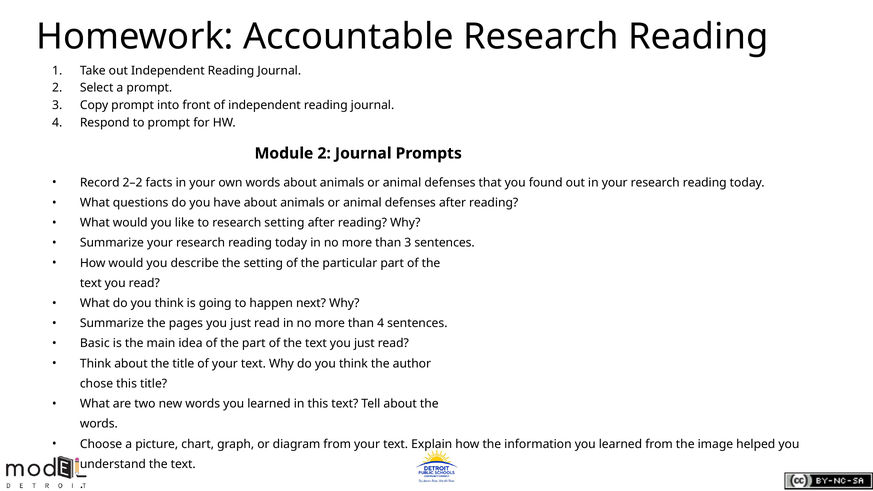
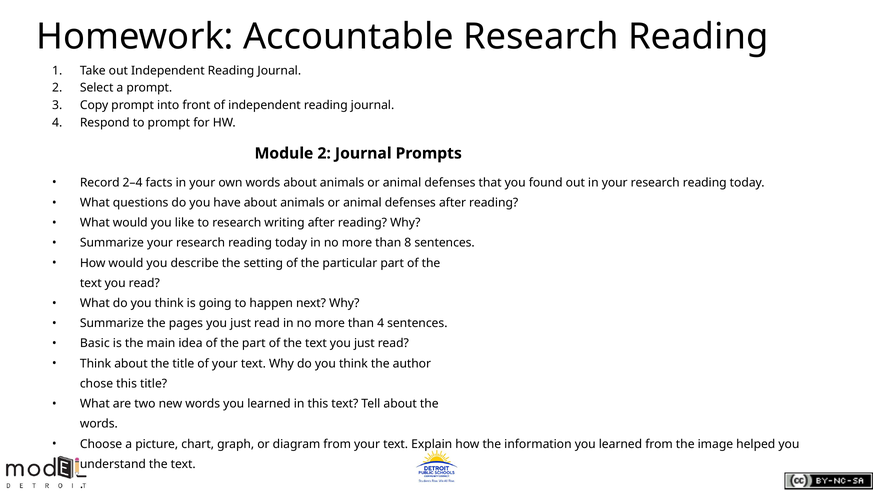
2–2: 2–2 -> 2–4 (133, 183)
research setting: setting -> writing (284, 223)
than 3: 3 -> 8 (408, 243)
